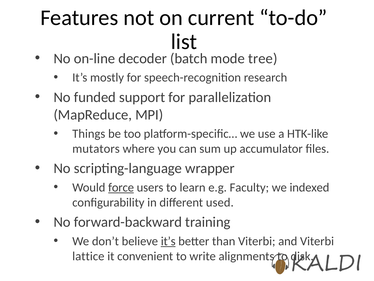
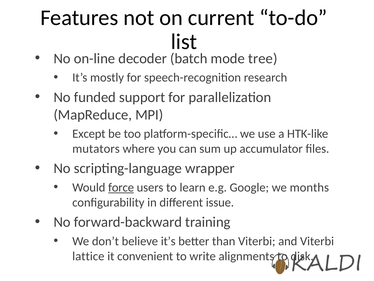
Things: Things -> Except (89, 133)
Faculty: Faculty -> Google (249, 187)
indexed: indexed -> months (309, 187)
used: used -> issue (220, 202)
it’s underline: present -> none (168, 241)
